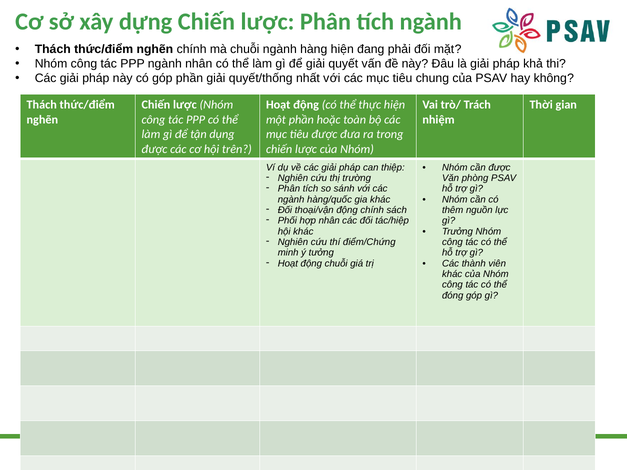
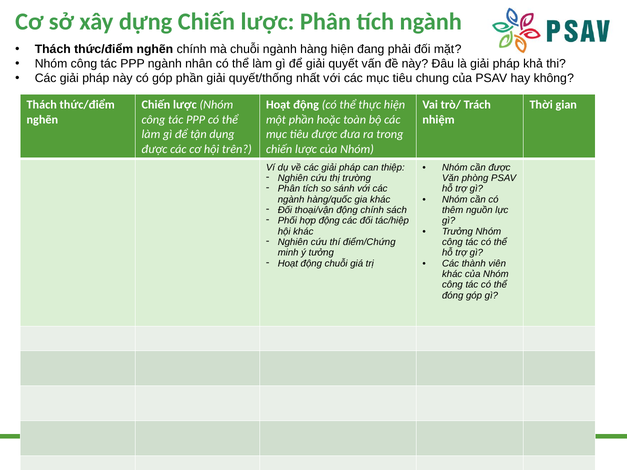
hợp nhân: nhân -> động (329, 221)
